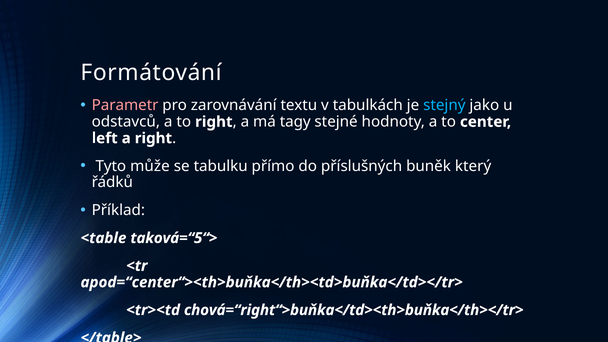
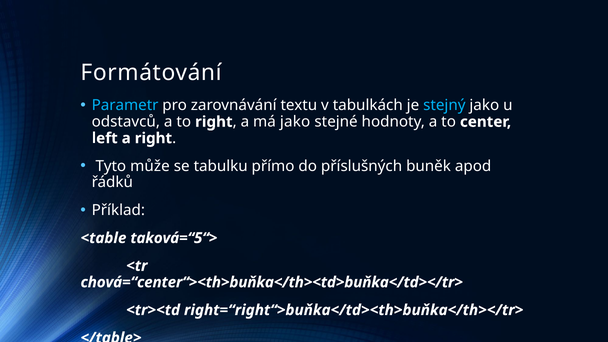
Parametr colour: pink -> light blue (125, 105)
má tagy: tagy -> jako (295, 122)
který: který -> apod (473, 166)
apod=“center“><th>buňka</th><td>buňka</td></tr>: apod=“center“><th>buňka</th><td>buňka</td></tr> -> chová=“center“><th>buňka</th><td>buňka</td></tr> (272, 282)
chová=“right“>buňka</td><th>buňka</th></tr>: chová=“right“>buňka</td><th>buňka</th></tr> -> right=“right“>buňka</td><th>buňka</th></tr> (354, 310)
